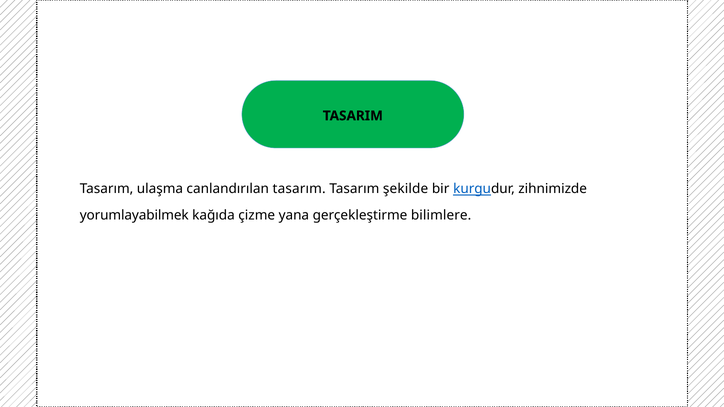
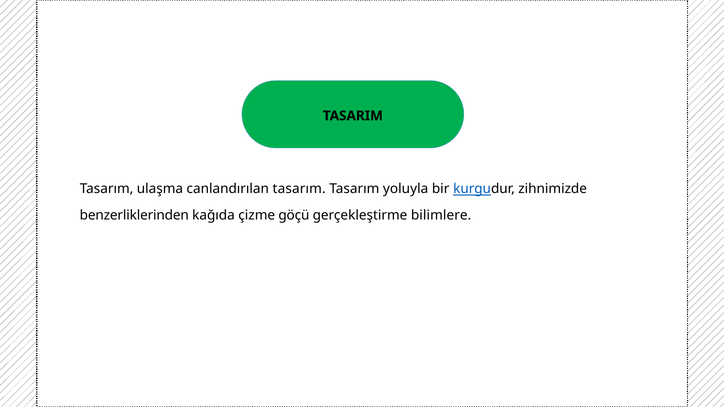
şekilde: şekilde -> yoluyla (406, 189)
yorumlayabilmek: yorumlayabilmek -> benzerliklerinden (134, 216)
yana: yana -> göçü (294, 216)
